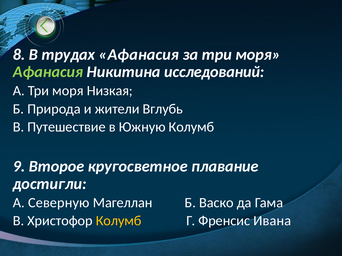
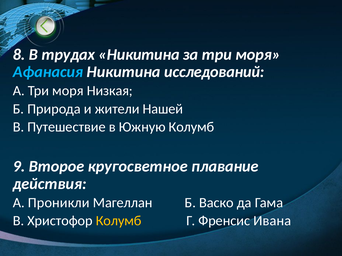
трудах Афанасия: Афанасия -> Никитина (139, 55)
Афанасия colour: light green -> light blue (48, 72)
Вглубь: Вглубь -> Нашей (163, 109)
достигли: достигли -> действия (50, 184)
Северную: Северную -> Проникли (59, 203)
